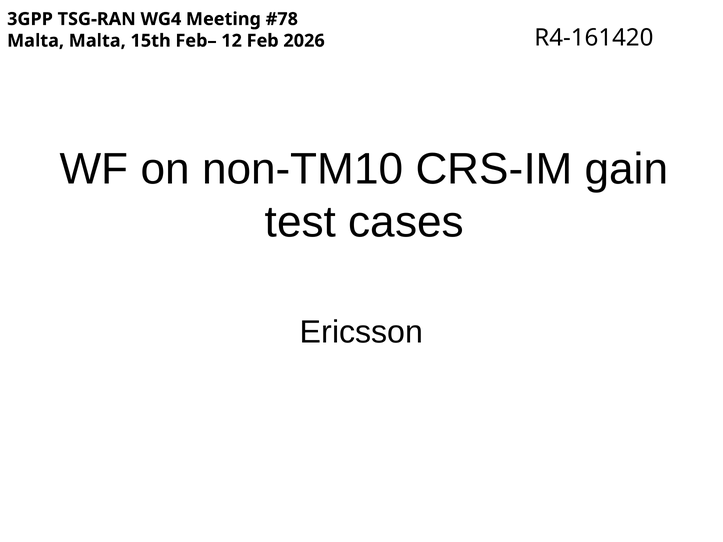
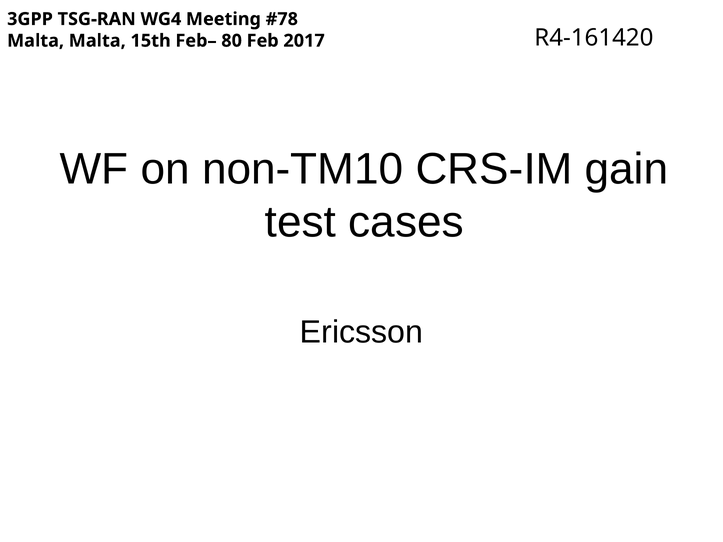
12: 12 -> 80 (232, 41)
2026: 2026 -> 2017 (304, 41)
